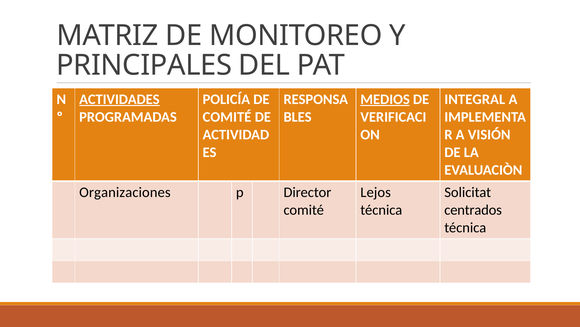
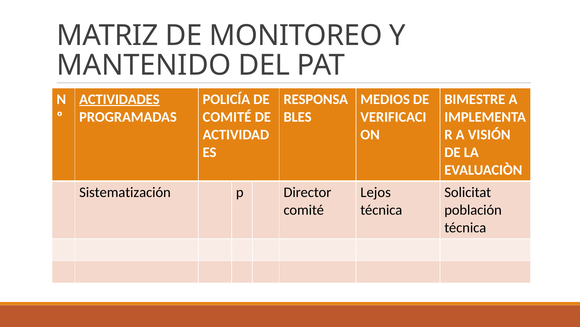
PRINCIPALES: PRINCIPALES -> MANTENIDO (144, 65)
MEDIOS underline: present -> none (385, 99)
INTEGRAL: INTEGRAL -> BIMESTRE (475, 99)
Organizaciones: Organizaciones -> Sistematización (125, 192)
centrados: centrados -> población (473, 210)
